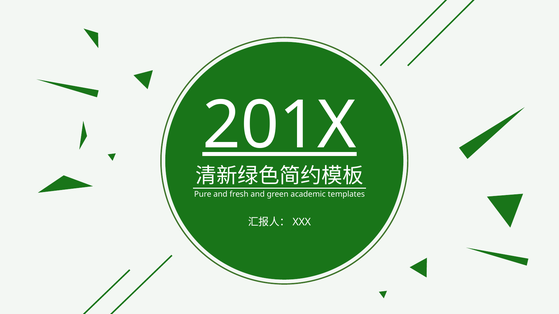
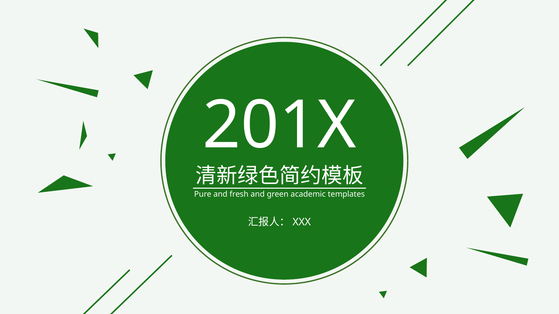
201X underline: present -> none (280, 125)
